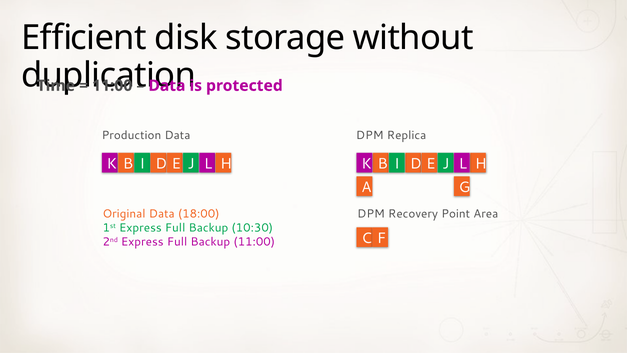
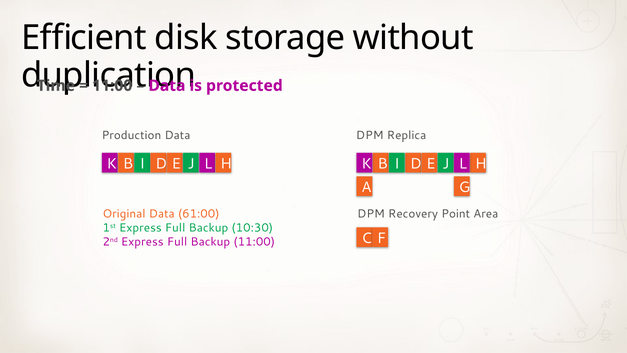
18:00: 18:00 -> 61:00 (199, 214)
